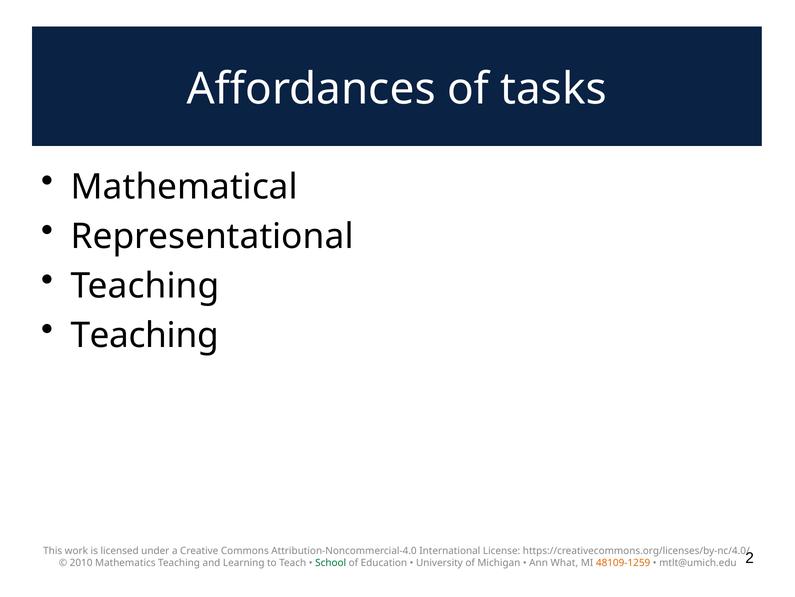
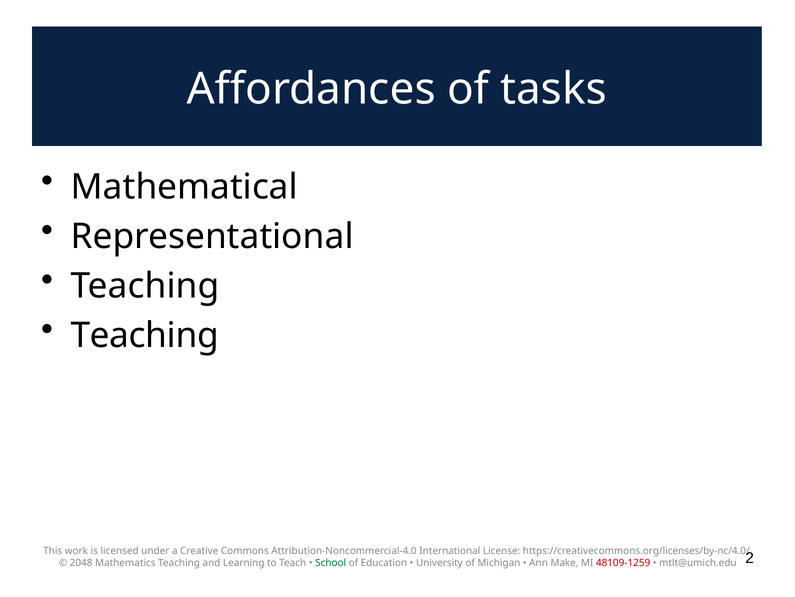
2010: 2010 -> 2048 (81, 562)
What: What -> Make (564, 562)
48109-1259 colour: orange -> red (623, 562)
